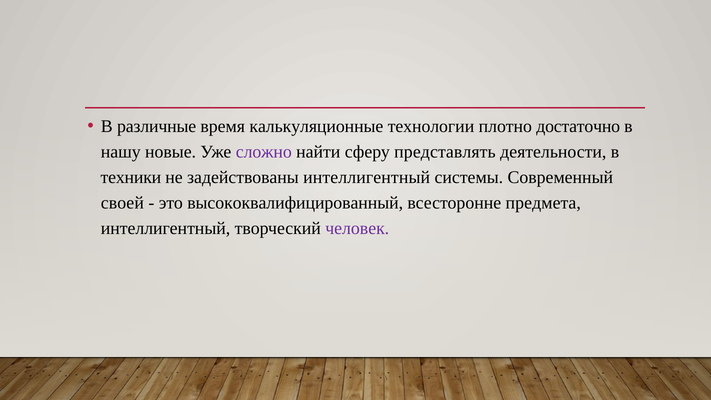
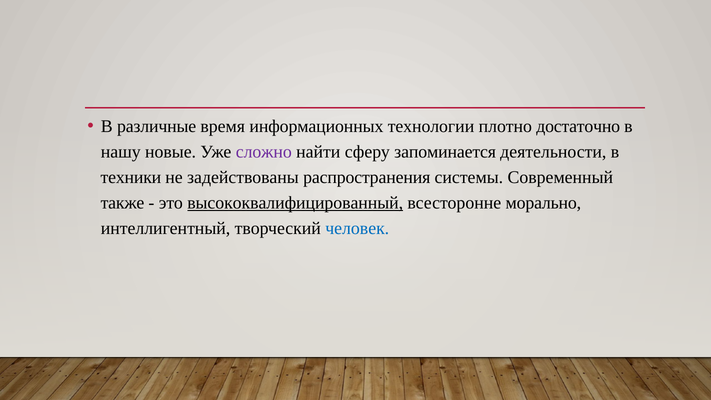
калькуляционные: калькуляционные -> информационных (316, 126)
представлять: представлять -> запоминается (445, 152)
задействованы интеллигентный: интеллигентный -> распространения (367, 177)
своей: своей -> также (122, 203)
высококвалифицированный underline: none -> present (295, 203)
предмета: предмета -> морально (543, 203)
человек colour: purple -> blue (357, 229)
